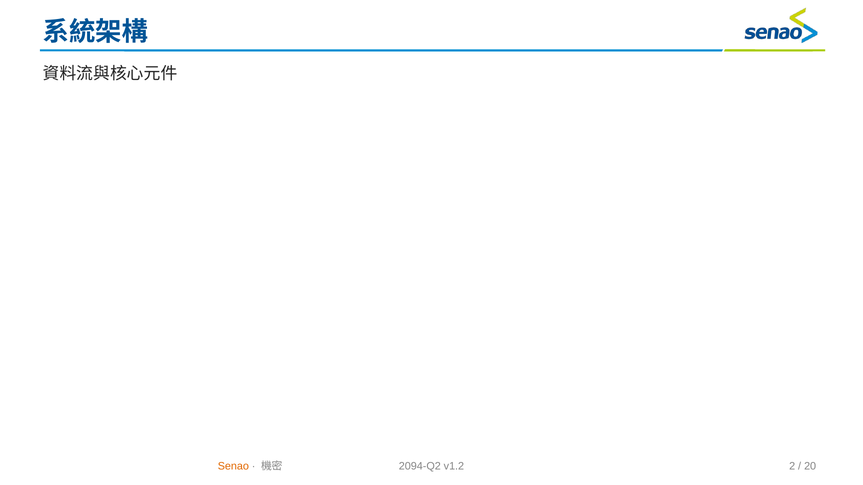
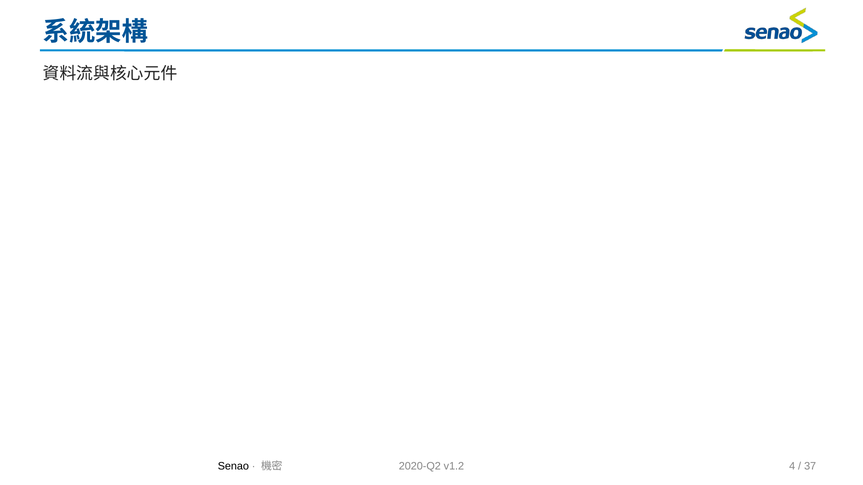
Senao colour: orange -> black (233, 467)
2094-Q2: 2094-Q2 -> 2020-Q2 (420, 467)
2: 2 -> 4 (792, 467)
20: 20 -> 37 (810, 467)
